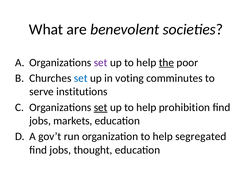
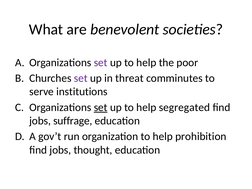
the underline: present -> none (166, 63)
set colour: blue -> purple (81, 78)
voting: voting -> threat (130, 78)
prohibition: prohibition -> segregated (184, 107)
markets: markets -> suffrage (73, 121)
segregated: segregated -> prohibition (201, 136)
